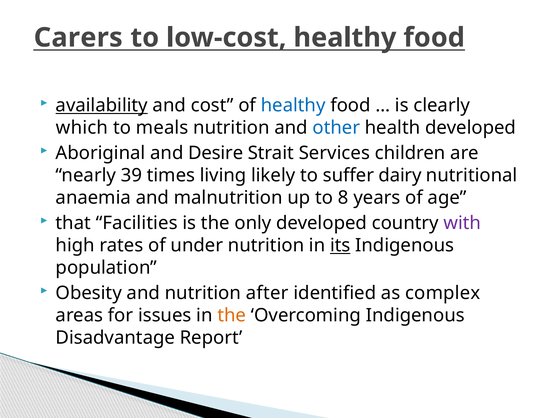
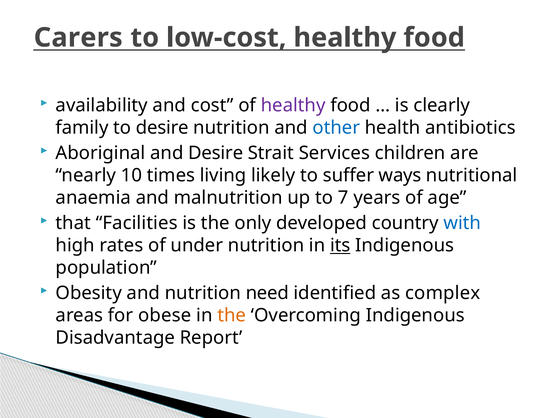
availability underline: present -> none (102, 105)
healthy colour: blue -> purple (293, 105)
which: which -> family (82, 128)
to meals: meals -> desire (162, 128)
health developed: developed -> antibiotics (470, 128)
39: 39 -> 10 (131, 175)
dairy: dairy -> ways (400, 175)
8: 8 -> 7 (343, 198)
with colour: purple -> blue (462, 223)
after: after -> need (267, 293)
issues: issues -> obese (165, 315)
